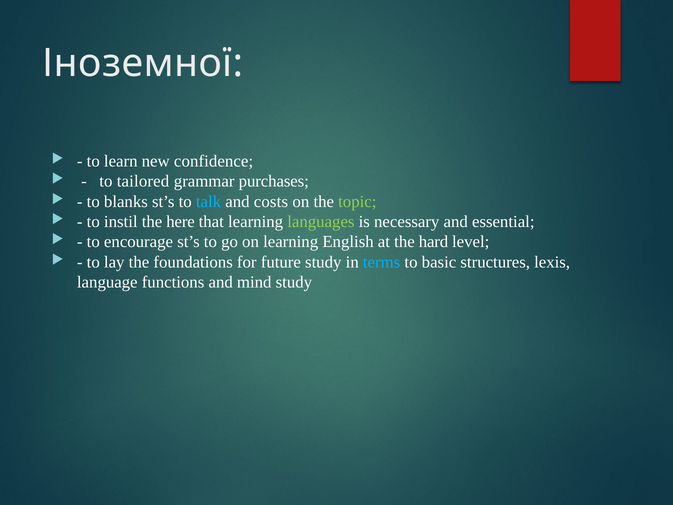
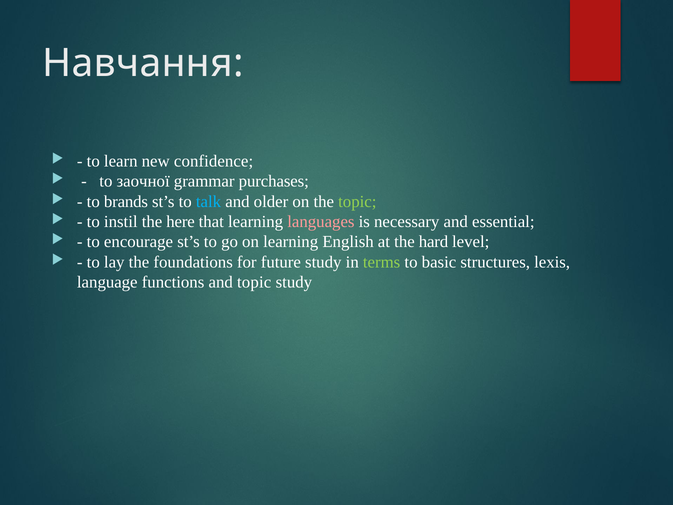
Іноземної: Іноземної -> Навчання (143, 63)
tailored: tailored -> заочної (143, 181)
blanks: blanks -> brands (126, 201)
costs: costs -> older (271, 201)
languages colour: light green -> pink (321, 222)
terms colour: light blue -> light green (382, 262)
and mind: mind -> topic (254, 282)
